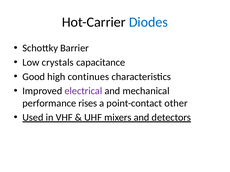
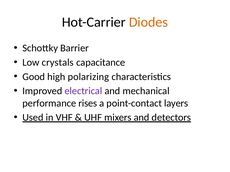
Diodes colour: blue -> orange (148, 22)
continues: continues -> polarizing (88, 77)
other: other -> layers (176, 103)
